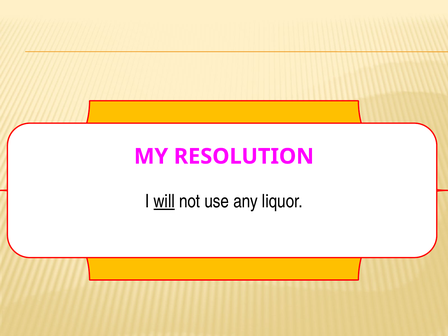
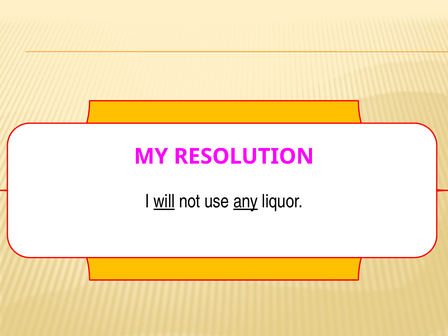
any underline: none -> present (246, 201)
